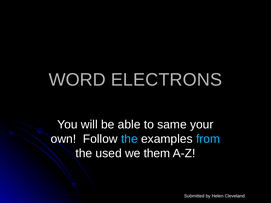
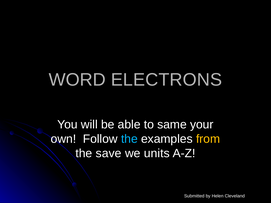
from colour: light blue -> yellow (208, 139)
used: used -> save (109, 154)
them: them -> units (157, 154)
